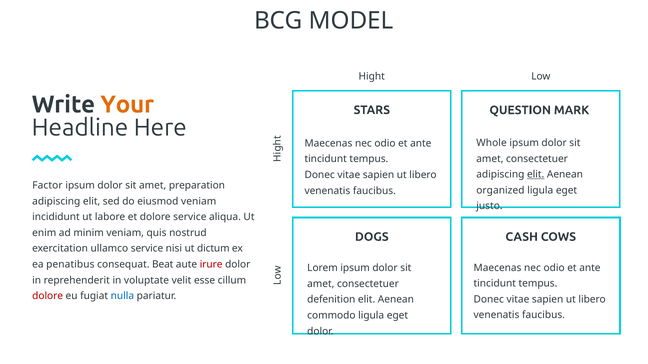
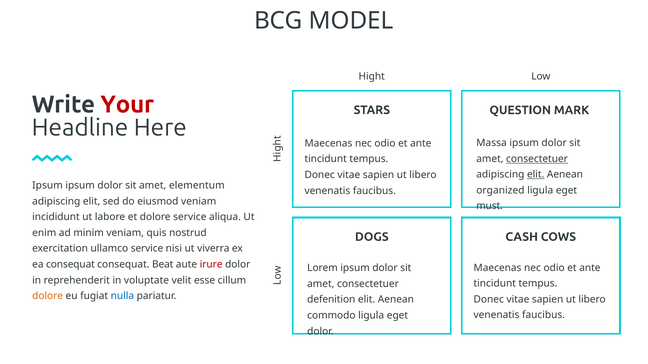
Your colour: orange -> red (127, 105)
Whole: Whole -> Massa (492, 143)
consectetuer underline: none -> present (537, 159)
Factor: Factor -> Ipsum (47, 186)
preparation: preparation -> elementum (197, 186)
justo: justo -> must (490, 206)
dictum: dictum -> viverra (213, 249)
ea penatibus: penatibus -> consequat (70, 265)
dolore colour: red -> orange (48, 296)
